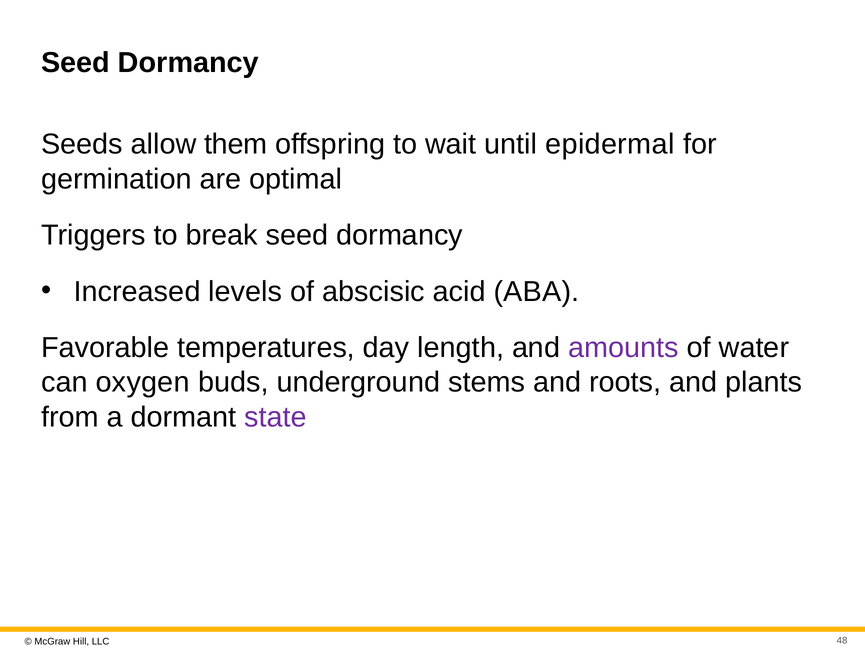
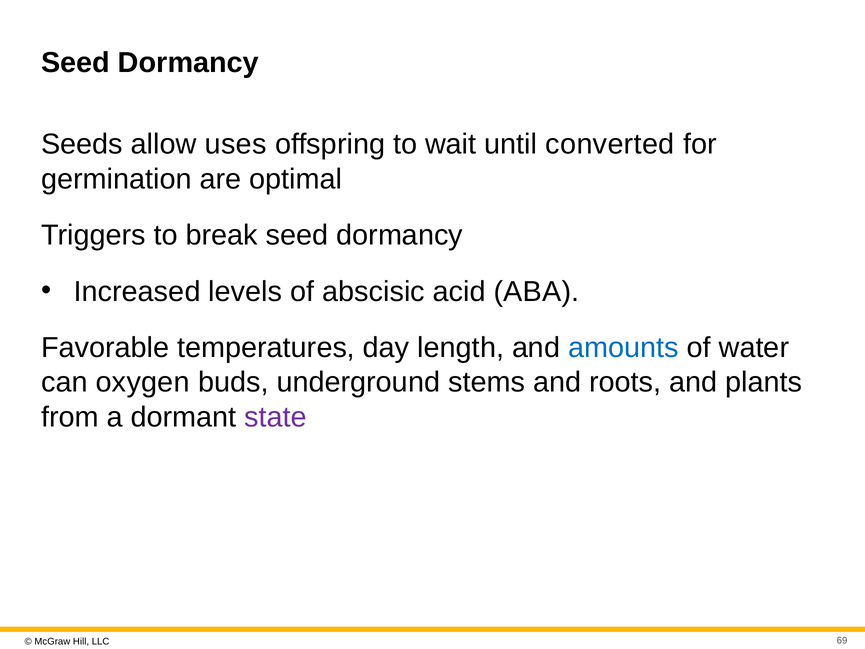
them: them -> uses (236, 144)
epidermal: epidermal -> converted (610, 144)
amounts colour: purple -> blue (623, 348)
48: 48 -> 69 (842, 641)
